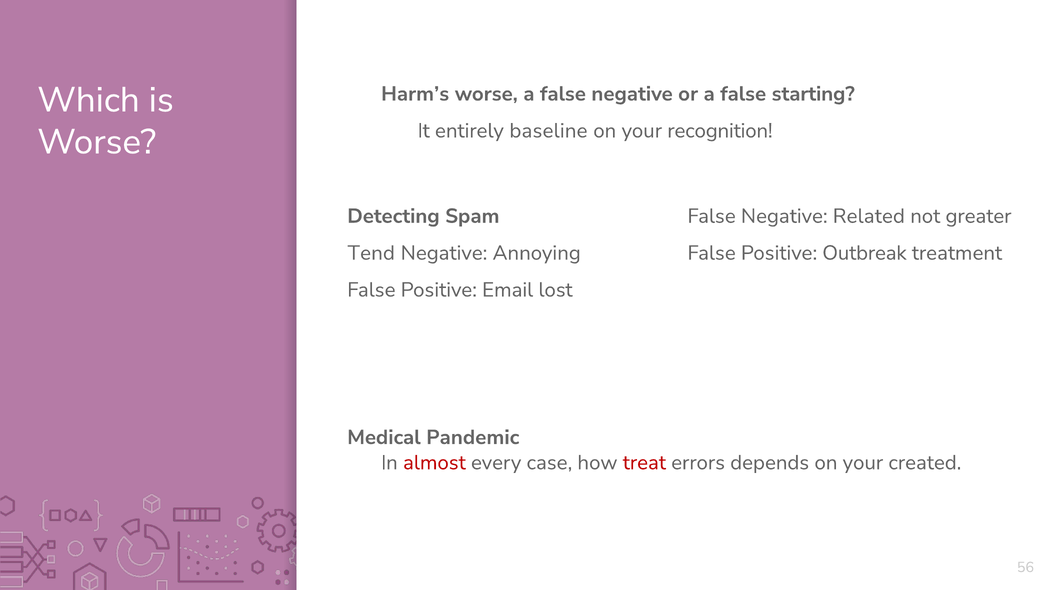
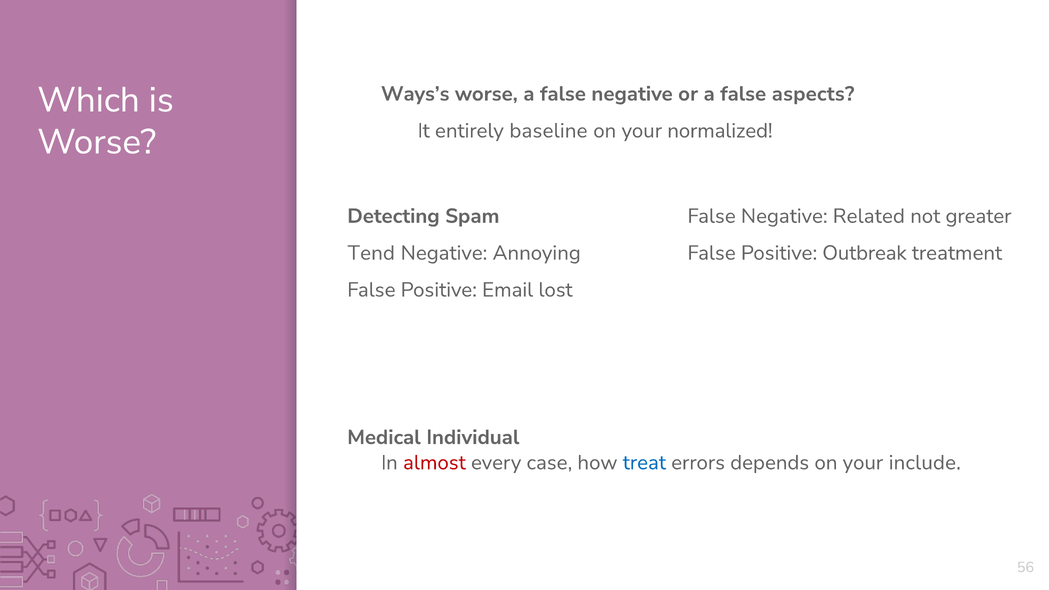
Harm’s: Harm’s -> Ways’s (415, 94)
starting: starting -> aspects (813, 94)
recognition: recognition -> normalized (720, 131)
Pandemic: Pandemic -> Individual (473, 437)
treat colour: red -> blue (644, 463)
created: created -> include (925, 463)
